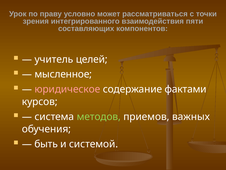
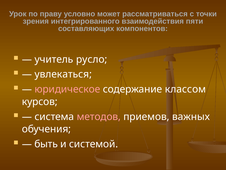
целей: целей -> русло (92, 59)
мысленное: мысленное -> увлекаться (63, 74)
фактами: фактами -> классом (185, 89)
методов colour: light green -> pink (99, 116)
